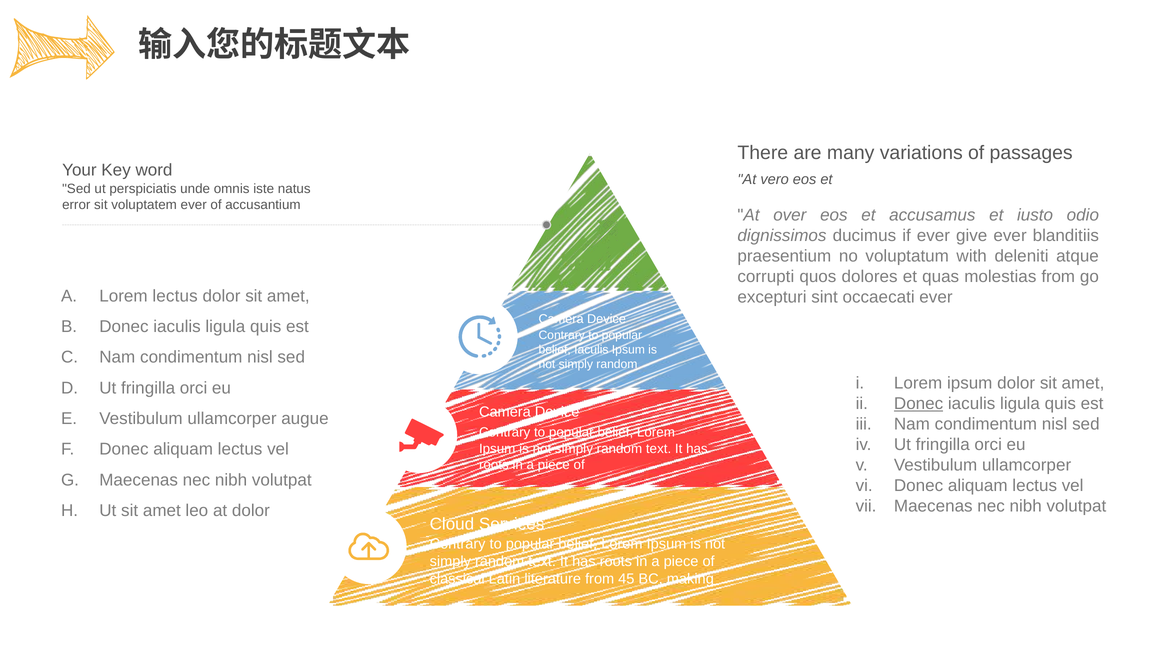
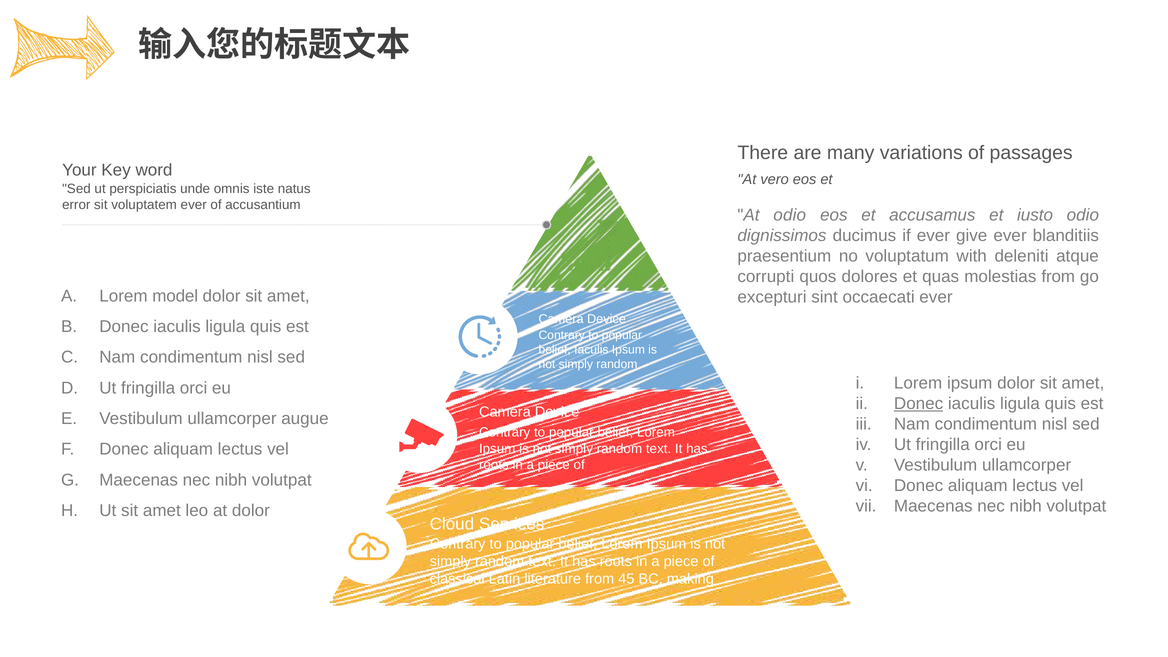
At over: over -> odio (790, 215)
Lorem lectus: lectus -> model (175, 296)
popular underline: present -> none (571, 433)
